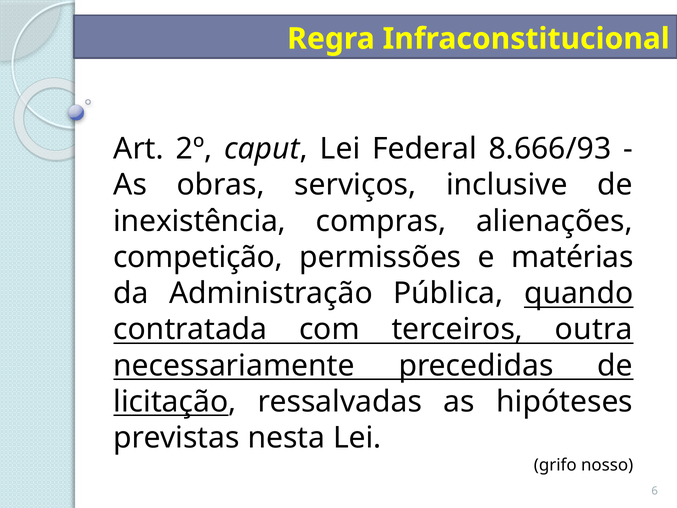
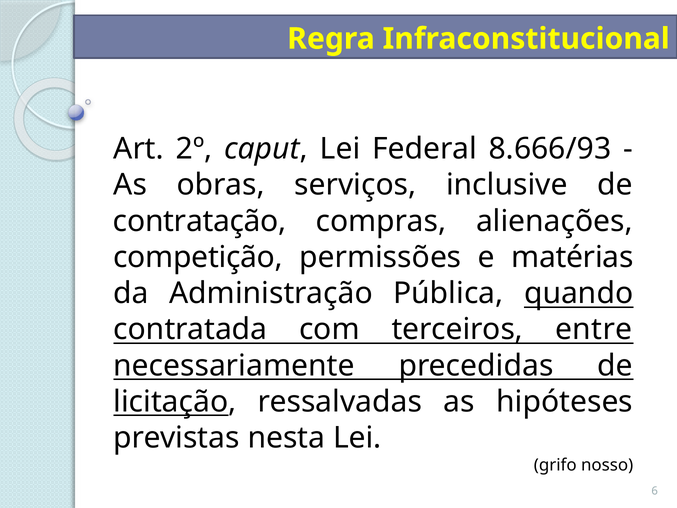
inexistência: inexistência -> contratação (200, 221)
outra: outra -> entre (594, 329)
